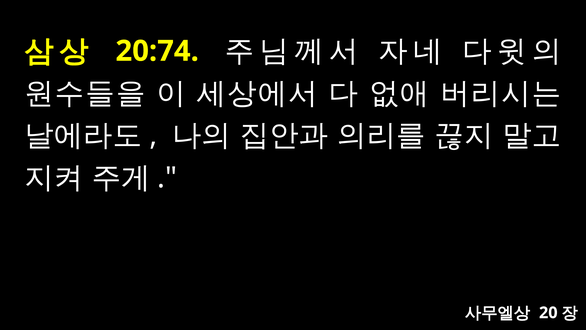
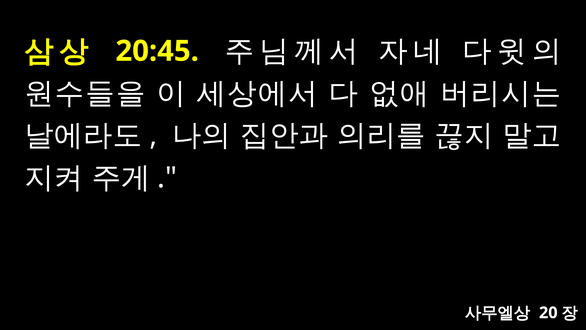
20:74: 20:74 -> 20:45 (157, 51)
